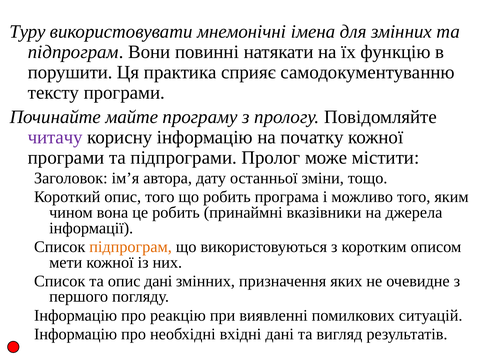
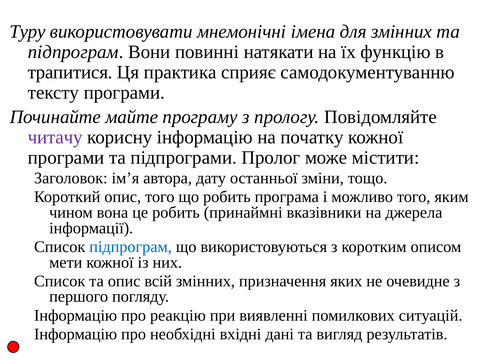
порушити: порушити -> трапитися (70, 72)
підпрограм colour: orange -> blue (131, 247)
опис дані: дані -> всій (158, 281)
